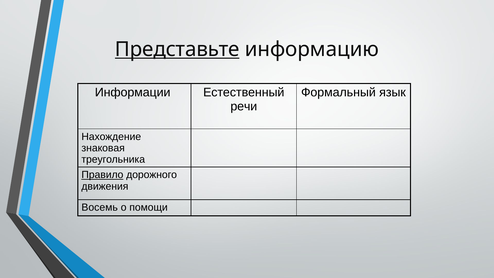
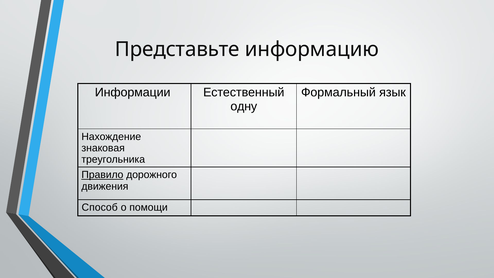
Представьте underline: present -> none (177, 49)
речи: речи -> одну (244, 106)
Восемь: Восемь -> Способ (100, 207)
